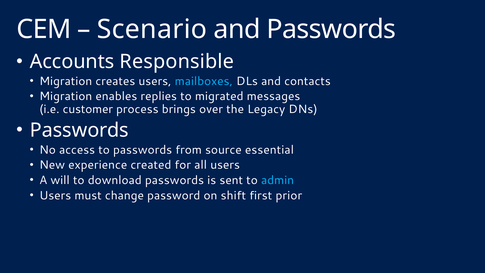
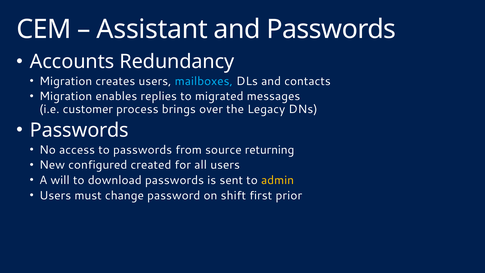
Scenario: Scenario -> Assistant (152, 29)
Responsible: Responsible -> Redundancy (177, 61)
essential: essential -> returning (270, 150)
experience: experience -> configured (98, 165)
admin colour: light blue -> yellow (278, 180)
